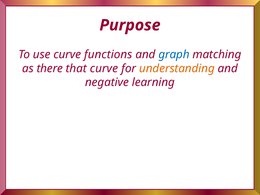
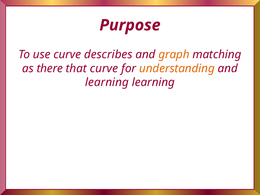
functions: functions -> describes (108, 55)
graph colour: blue -> orange (174, 55)
negative: negative -> learning (107, 82)
